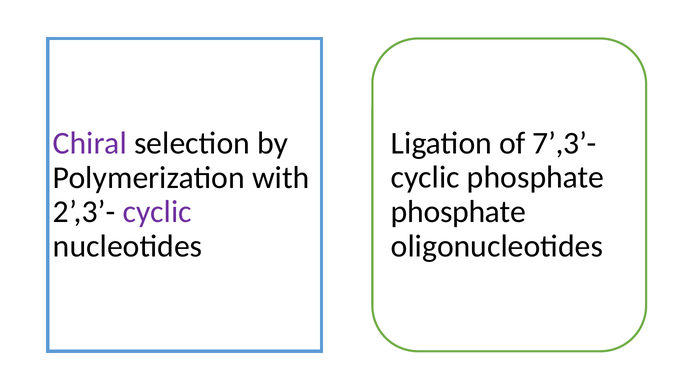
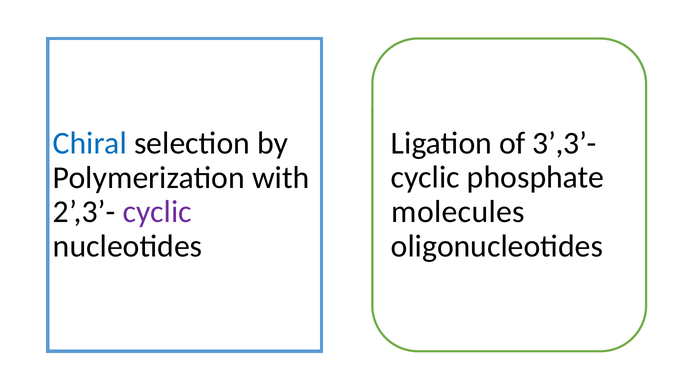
Chiral colour: purple -> blue (90, 143)
7’,3’-: 7’,3’- -> 3’,3’- (564, 143)
phosphate: phosphate -> molecules (458, 212)
